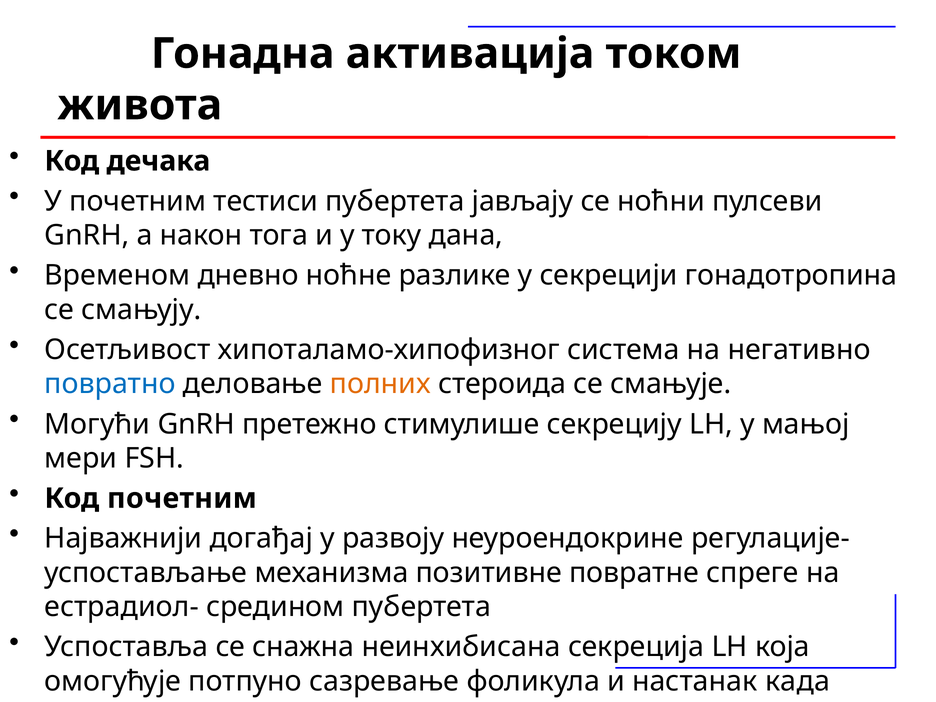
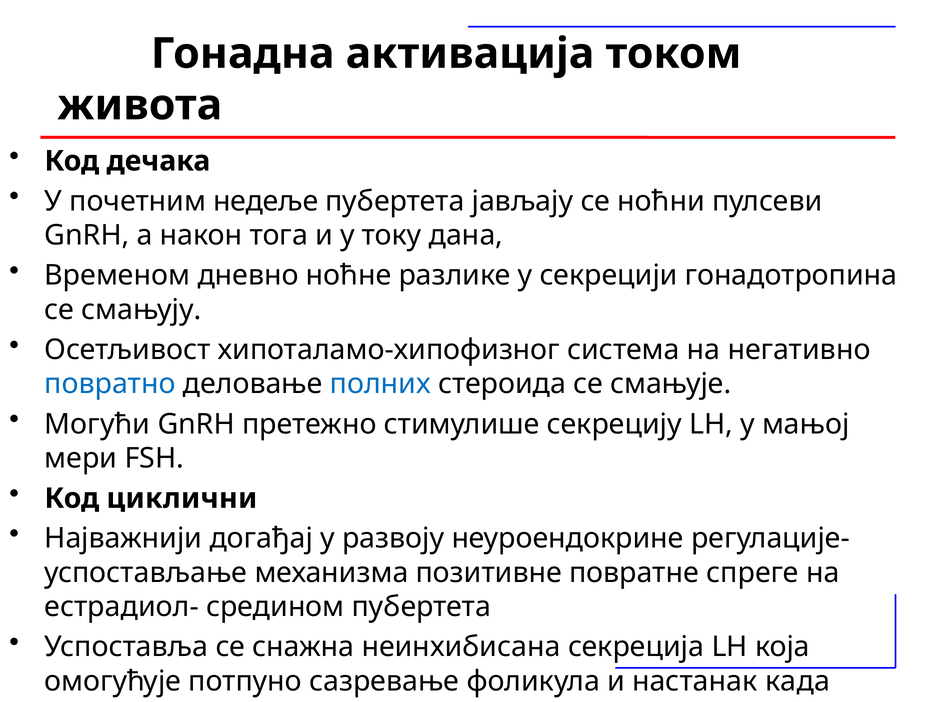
тестиси: тестиси -> недеље (266, 201)
полних colour: orange -> blue (380, 384)
Код почетним: почетним -> циклични (182, 498)
